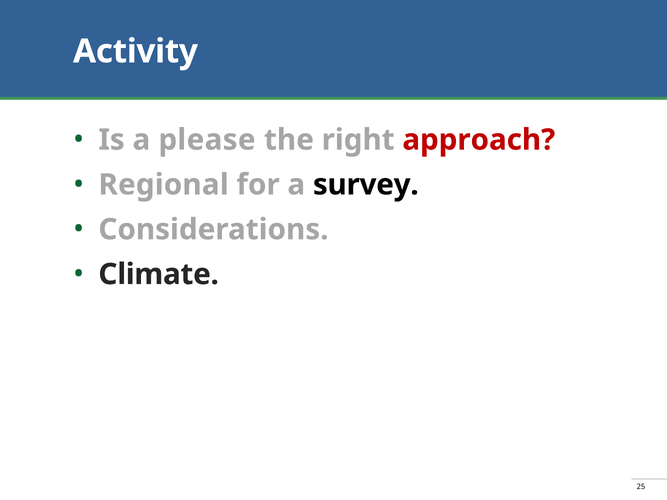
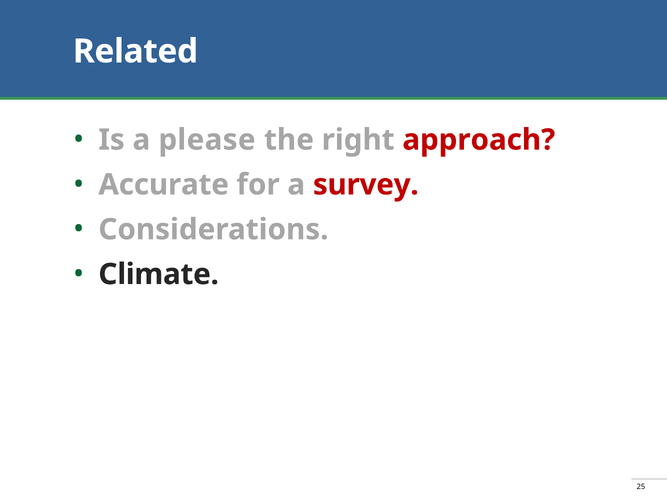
Activity: Activity -> Related (136, 51)
Regional: Regional -> Accurate (164, 185)
survey colour: black -> red (366, 185)
